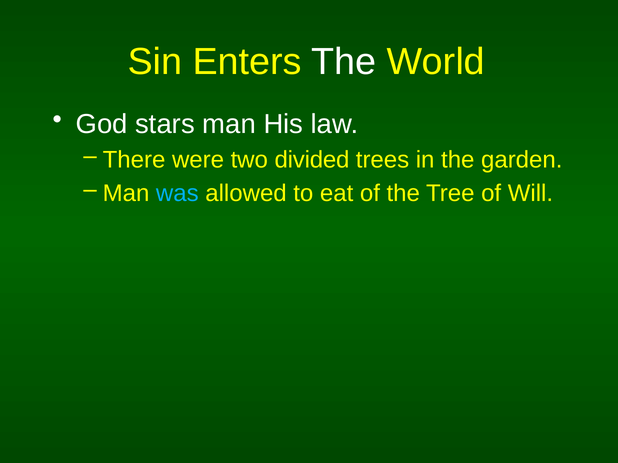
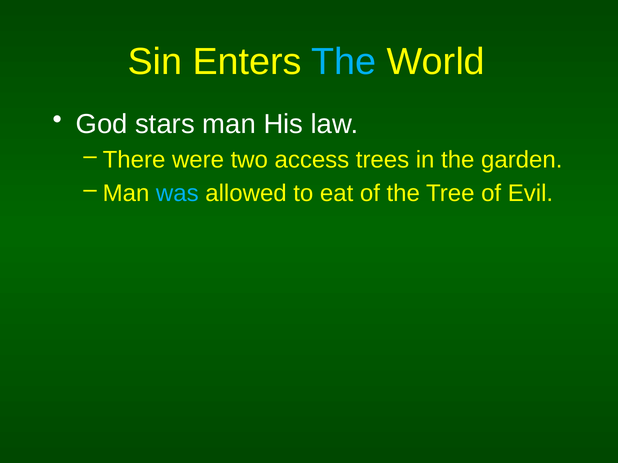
The colour: white -> light blue (344, 62)
divided: divided -> access (312, 160)
Will: Will -> Evil (530, 194)
